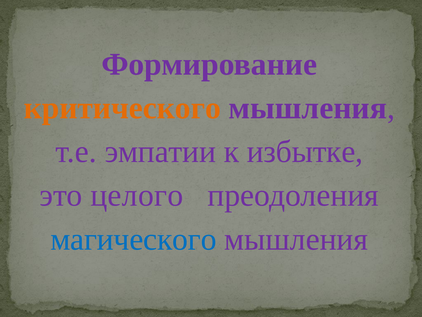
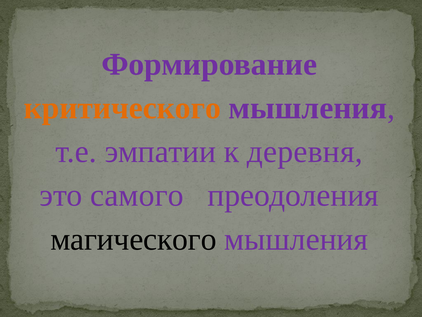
избытке: избытке -> деревня (305, 152)
целого: целого -> самого (137, 195)
магического colour: blue -> black (133, 239)
